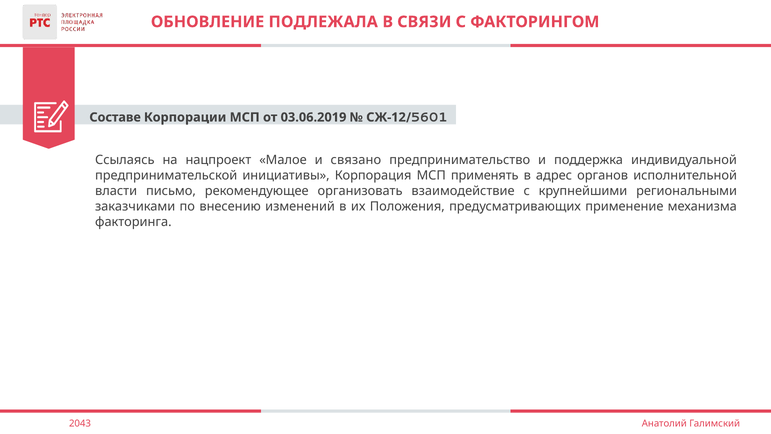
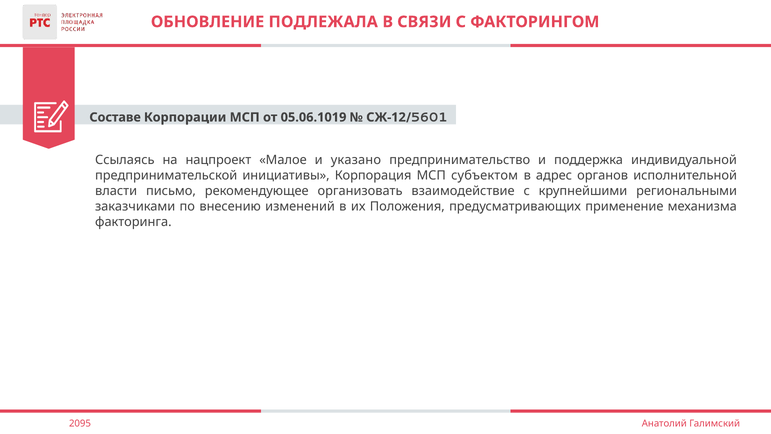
03.06.2019: 03.06.2019 -> 05.06.1019 (314, 117)
связано: связано -> указано (356, 160)
применять: применять -> субъектом (485, 176)
2043: 2043 -> 2095 (80, 423)
